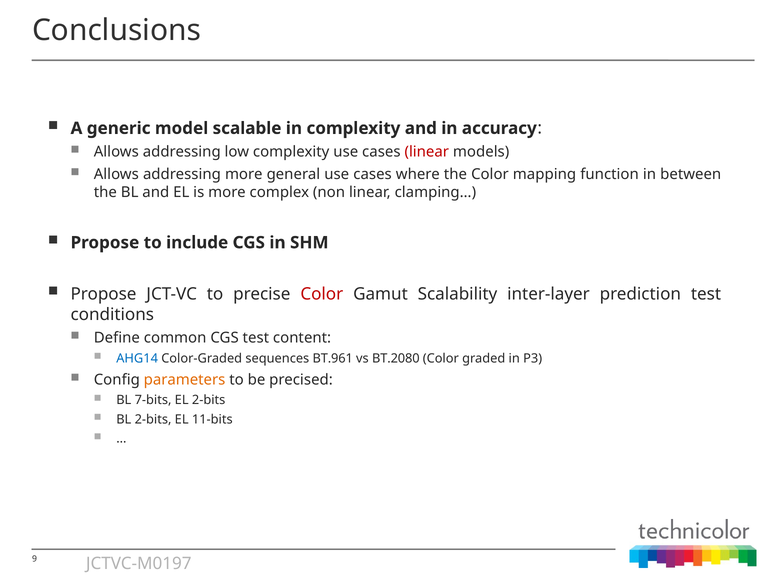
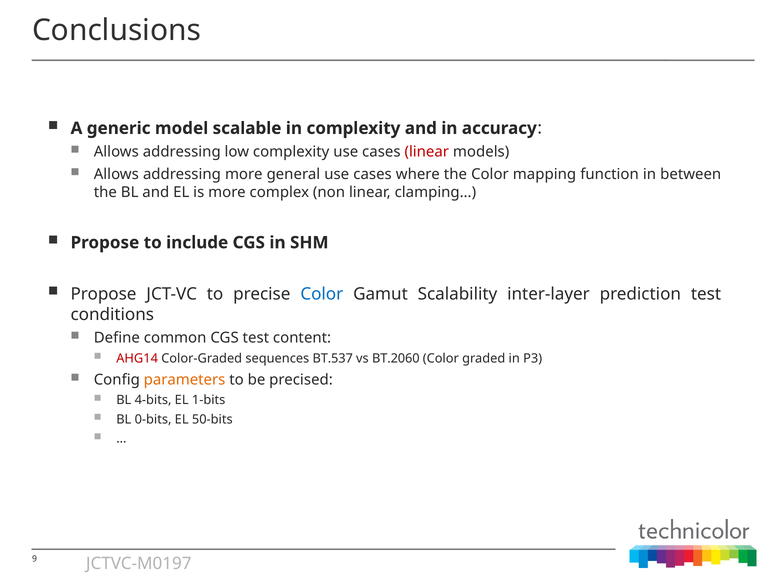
Color colour: red -> blue (322, 294)
AHG14 colour: blue -> red (137, 358)
BT.961: BT.961 -> BT.537 (333, 358)
BT.2080: BT.2080 -> BT.2060 (396, 358)
7-bits: 7-bits -> 4-bits (153, 400)
EL 2-bits: 2-bits -> 1-bits (209, 400)
BL 2-bits: 2-bits -> 0-bits (153, 419)
11-bits: 11-bits -> 50-bits (212, 419)
